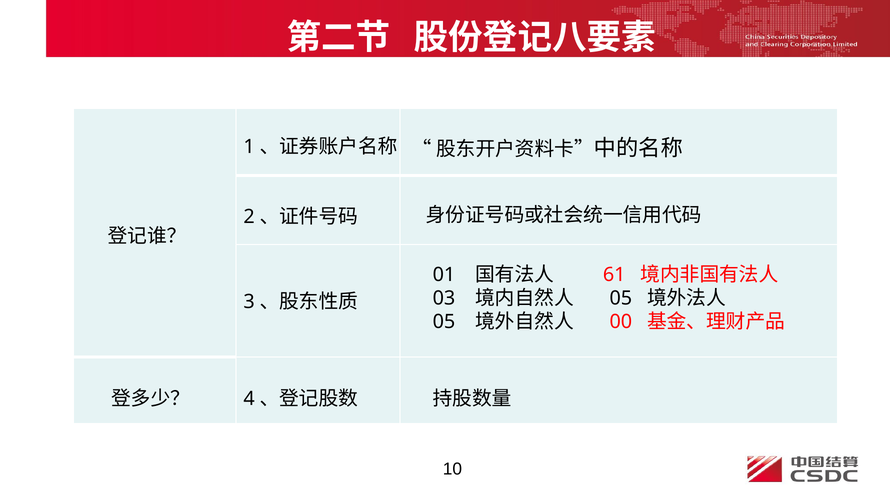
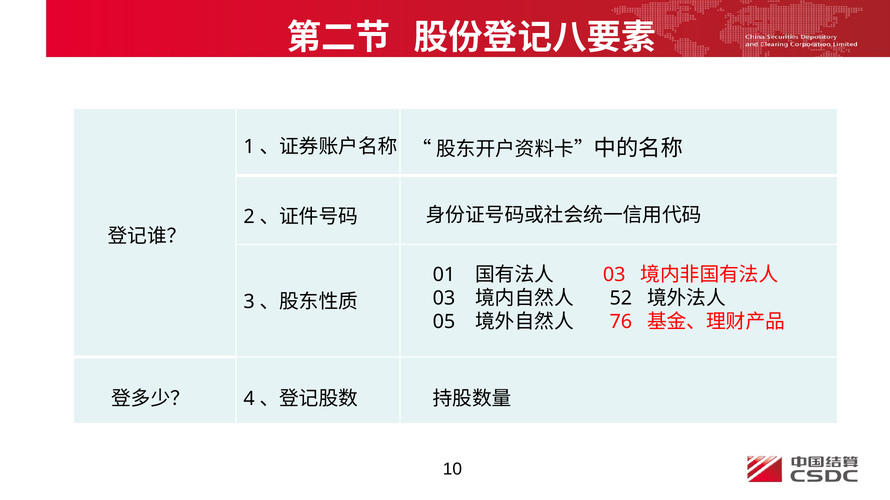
61: 61 -> 03 (614, 275)
05: 05 -> 52 (621, 299)
00: 00 -> 76 (621, 322)
